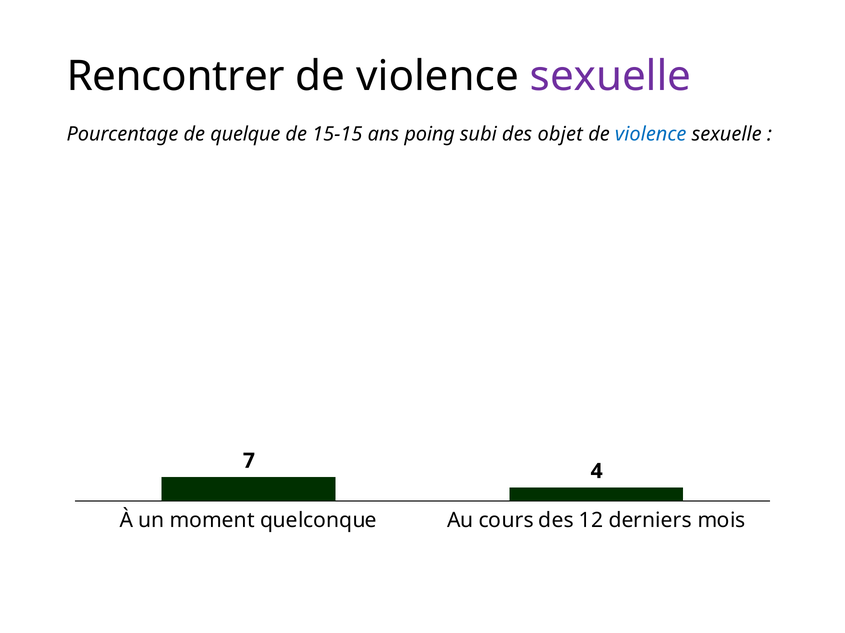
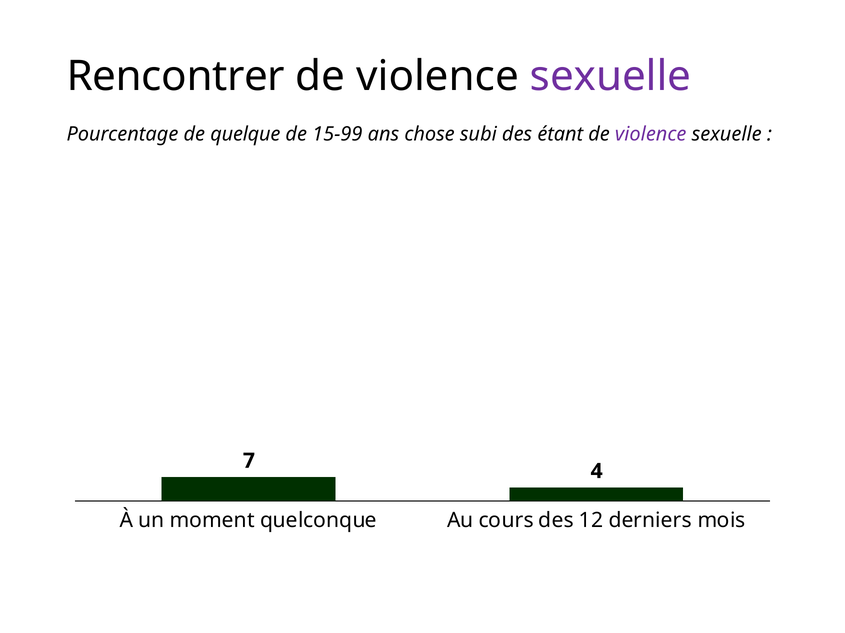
15-15: 15-15 -> 15-99 (337, 135)
poing: poing -> chose (430, 135)
objet: objet -> étant (560, 135)
violence colour: blue -> purple (651, 135)
